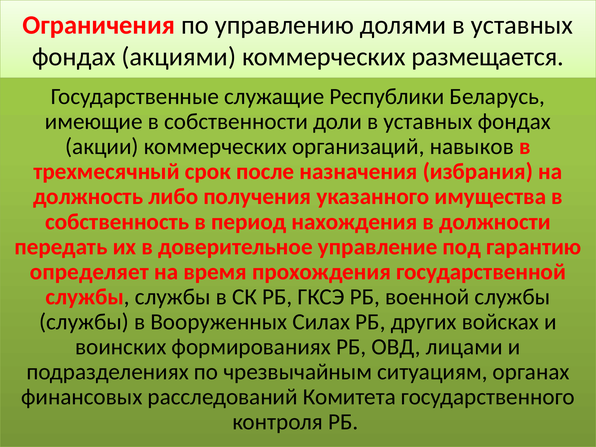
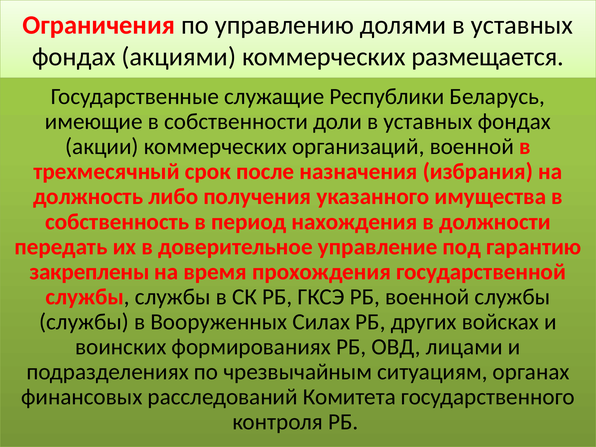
организаций навыков: навыков -> военной (472, 147)
определяет: определяет -> закреплены (89, 272)
